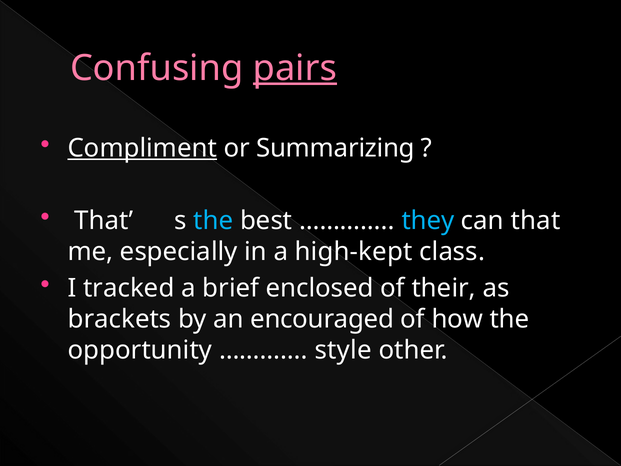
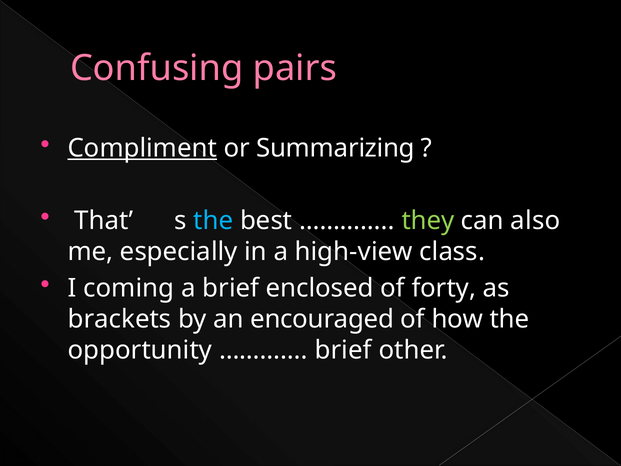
pairs underline: present -> none (295, 68)
they colour: light blue -> light green (428, 221)
can that: that -> also (535, 221)
high-kept: high-kept -> high-view (354, 252)
tracked: tracked -> coming (129, 288)
their: their -> forty (444, 288)
style: style -> brief (343, 350)
